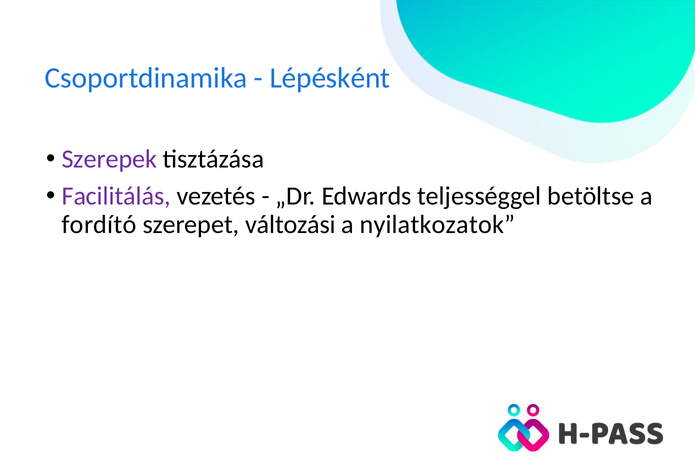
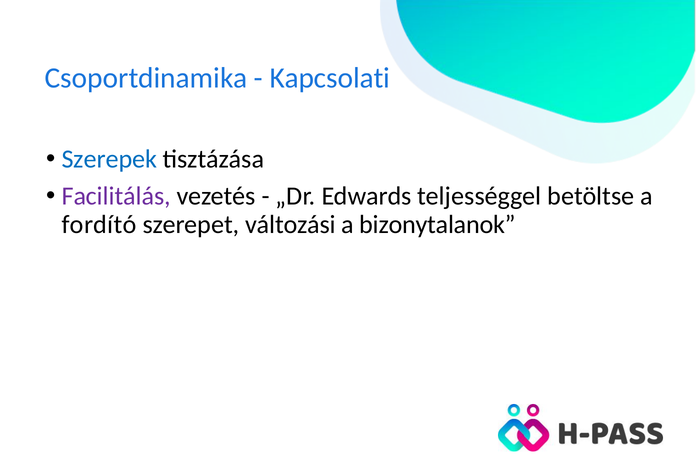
Lépésként: Lépésként -> Kapcsolati (330, 78)
Szerepek colour: purple -> blue (109, 159)
nyilatkozatok: nyilatkozatok -> bizonytalanok (438, 224)
